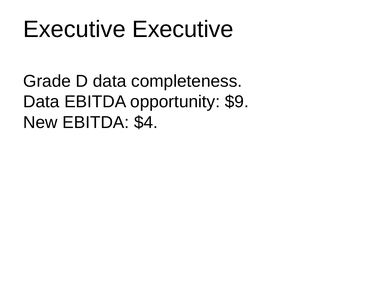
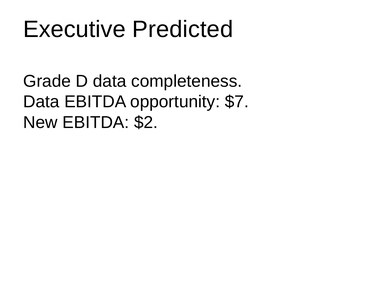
Executive Executive: Executive -> Predicted (183, 29)
$9: $9 -> $7 (237, 102)
$4: $4 -> $2 (146, 122)
